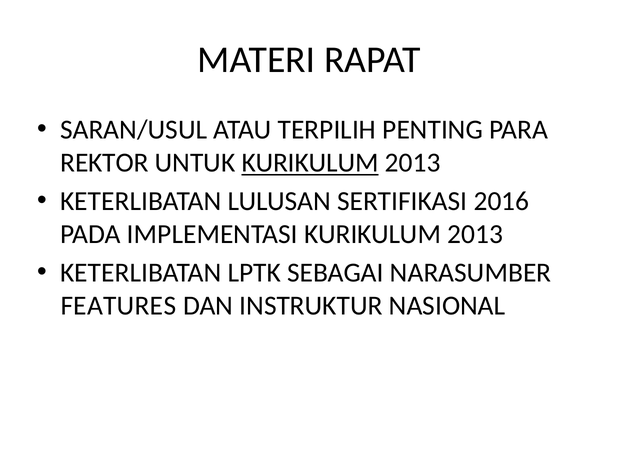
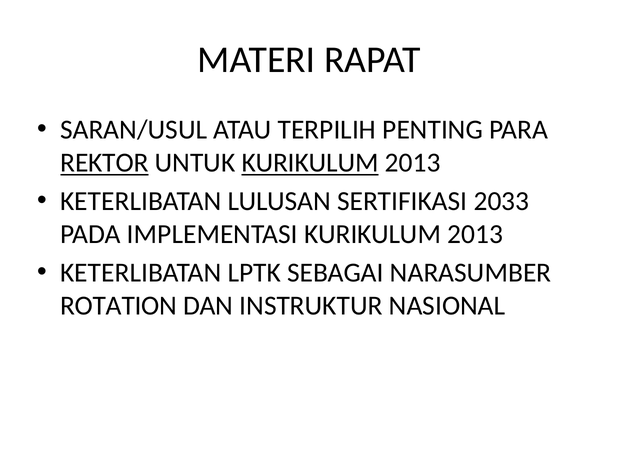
REKTOR underline: none -> present (104, 163)
2016: 2016 -> 2033 (501, 201)
FEATURES: FEATURES -> ROTATION (119, 305)
